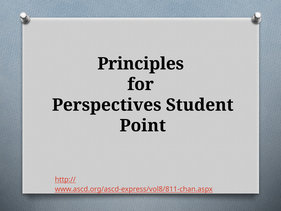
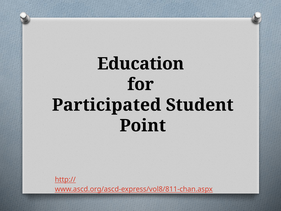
Principles: Principles -> Education (141, 64)
Perspectives: Perspectives -> Participated (107, 105)
